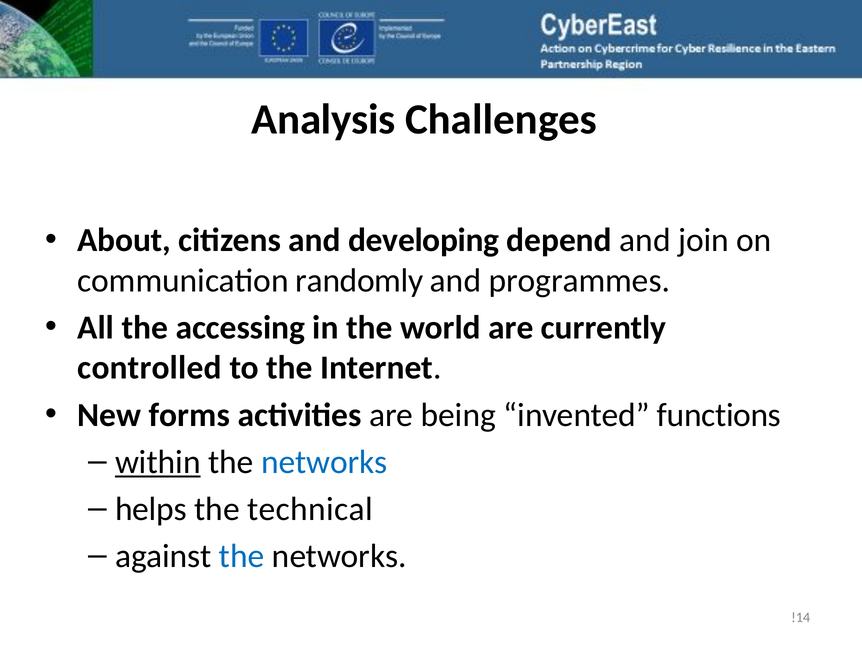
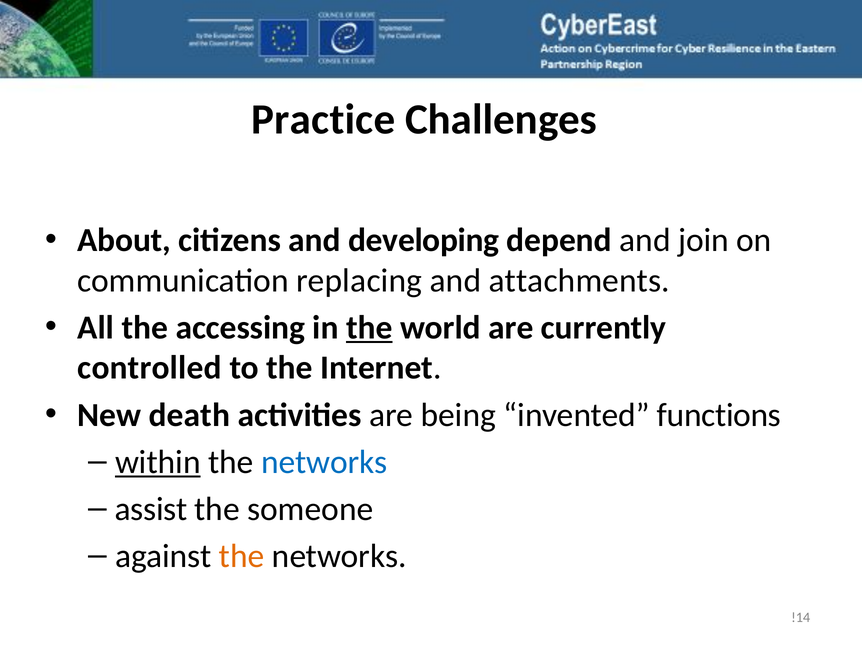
Analysis: Analysis -> Practice (323, 119)
randomly: randomly -> replacing (359, 280)
programmes: programmes -> attachments (579, 280)
the underline: none -> present (369, 327)
forms: forms -> death (189, 415)
helps: helps -> assist (151, 509)
technical: technical -> someone (310, 509)
the colour: blue -> orange (242, 556)
